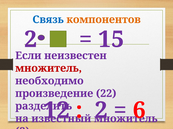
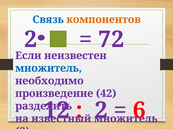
15: 15 -> 72 (111, 40)
множитель colour: red -> blue (49, 69)
22: 22 -> 42 (106, 94)
